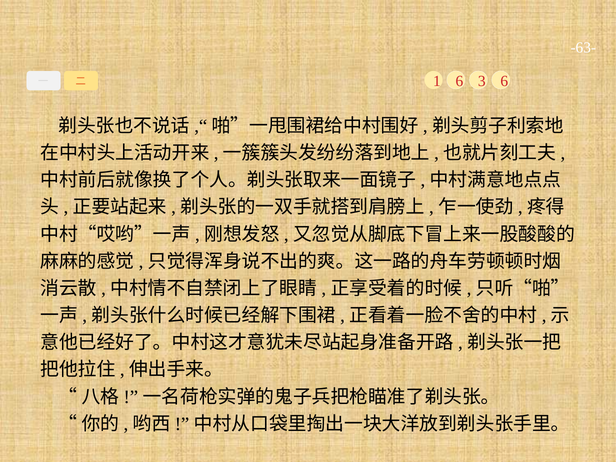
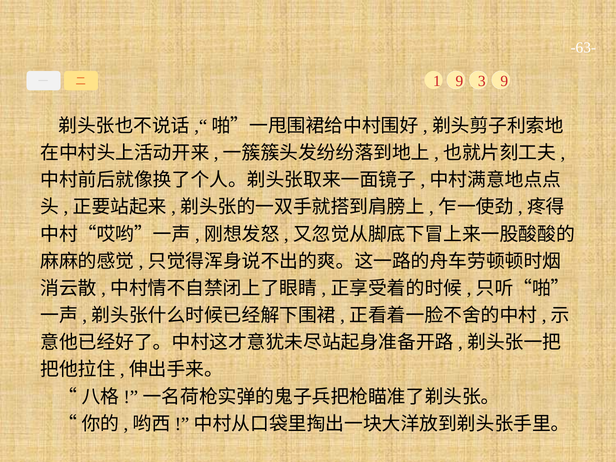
1 6: 6 -> 9 (459, 81)
3 6: 6 -> 9 (504, 81)
